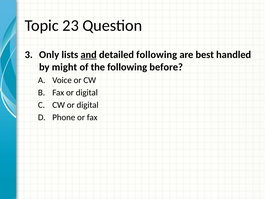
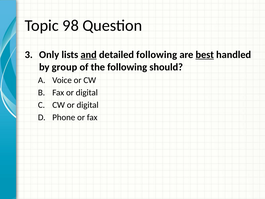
23: 23 -> 98 (71, 26)
best underline: none -> present (205, 55)
might: might -> group (64, 67)
before: before -> should (166, 67)
